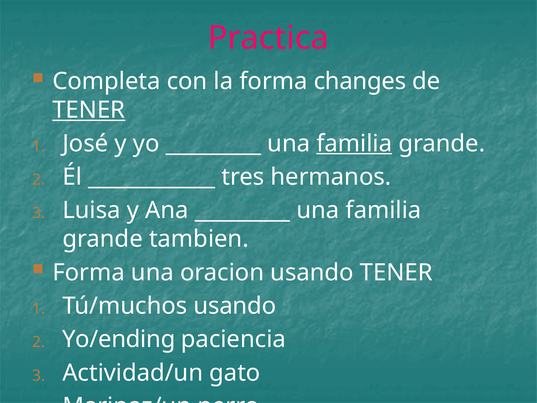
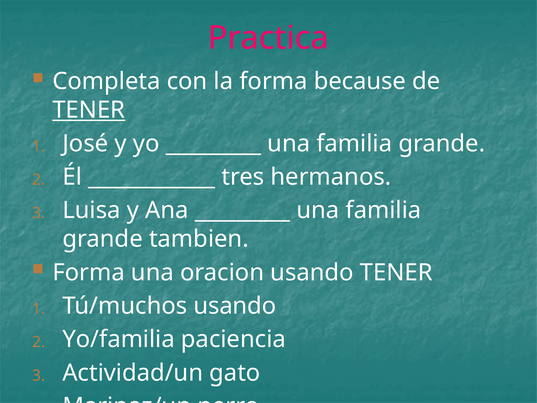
changes: changes -> because (360, 81)
familia underline: present -> none (354, 143)
Yo/ending: Yo/ending -> Yo/familia (119, 339)
